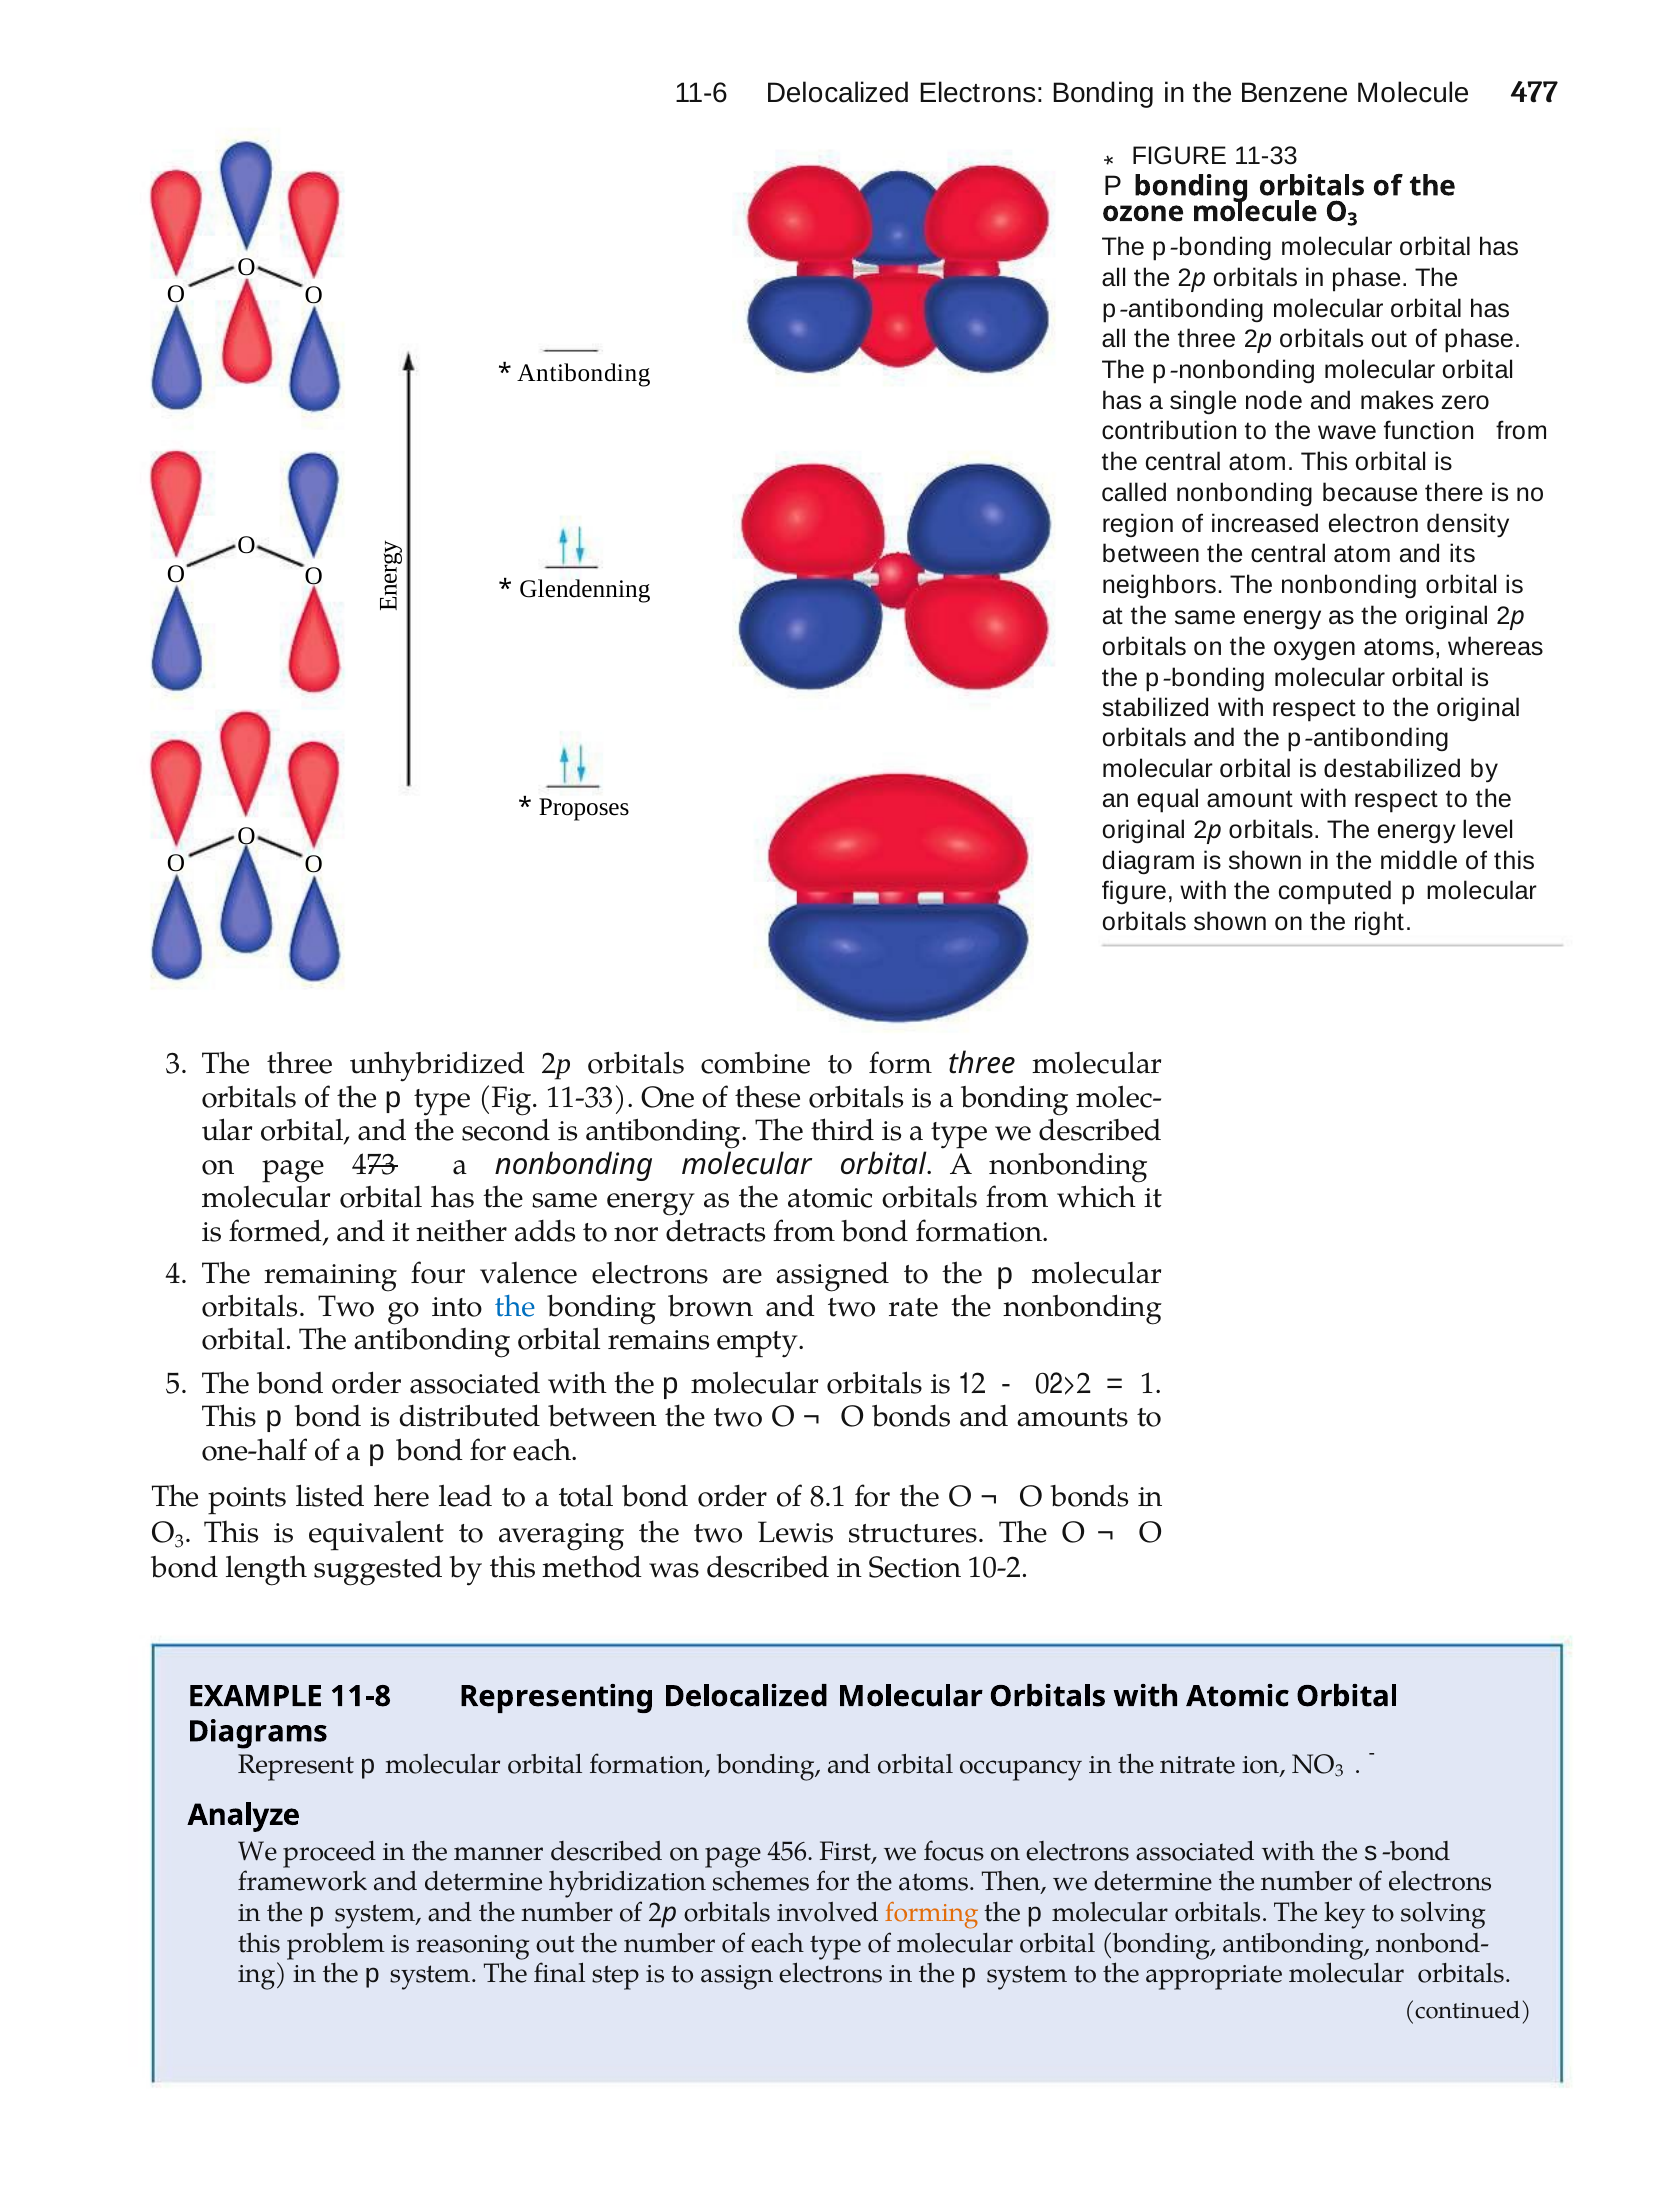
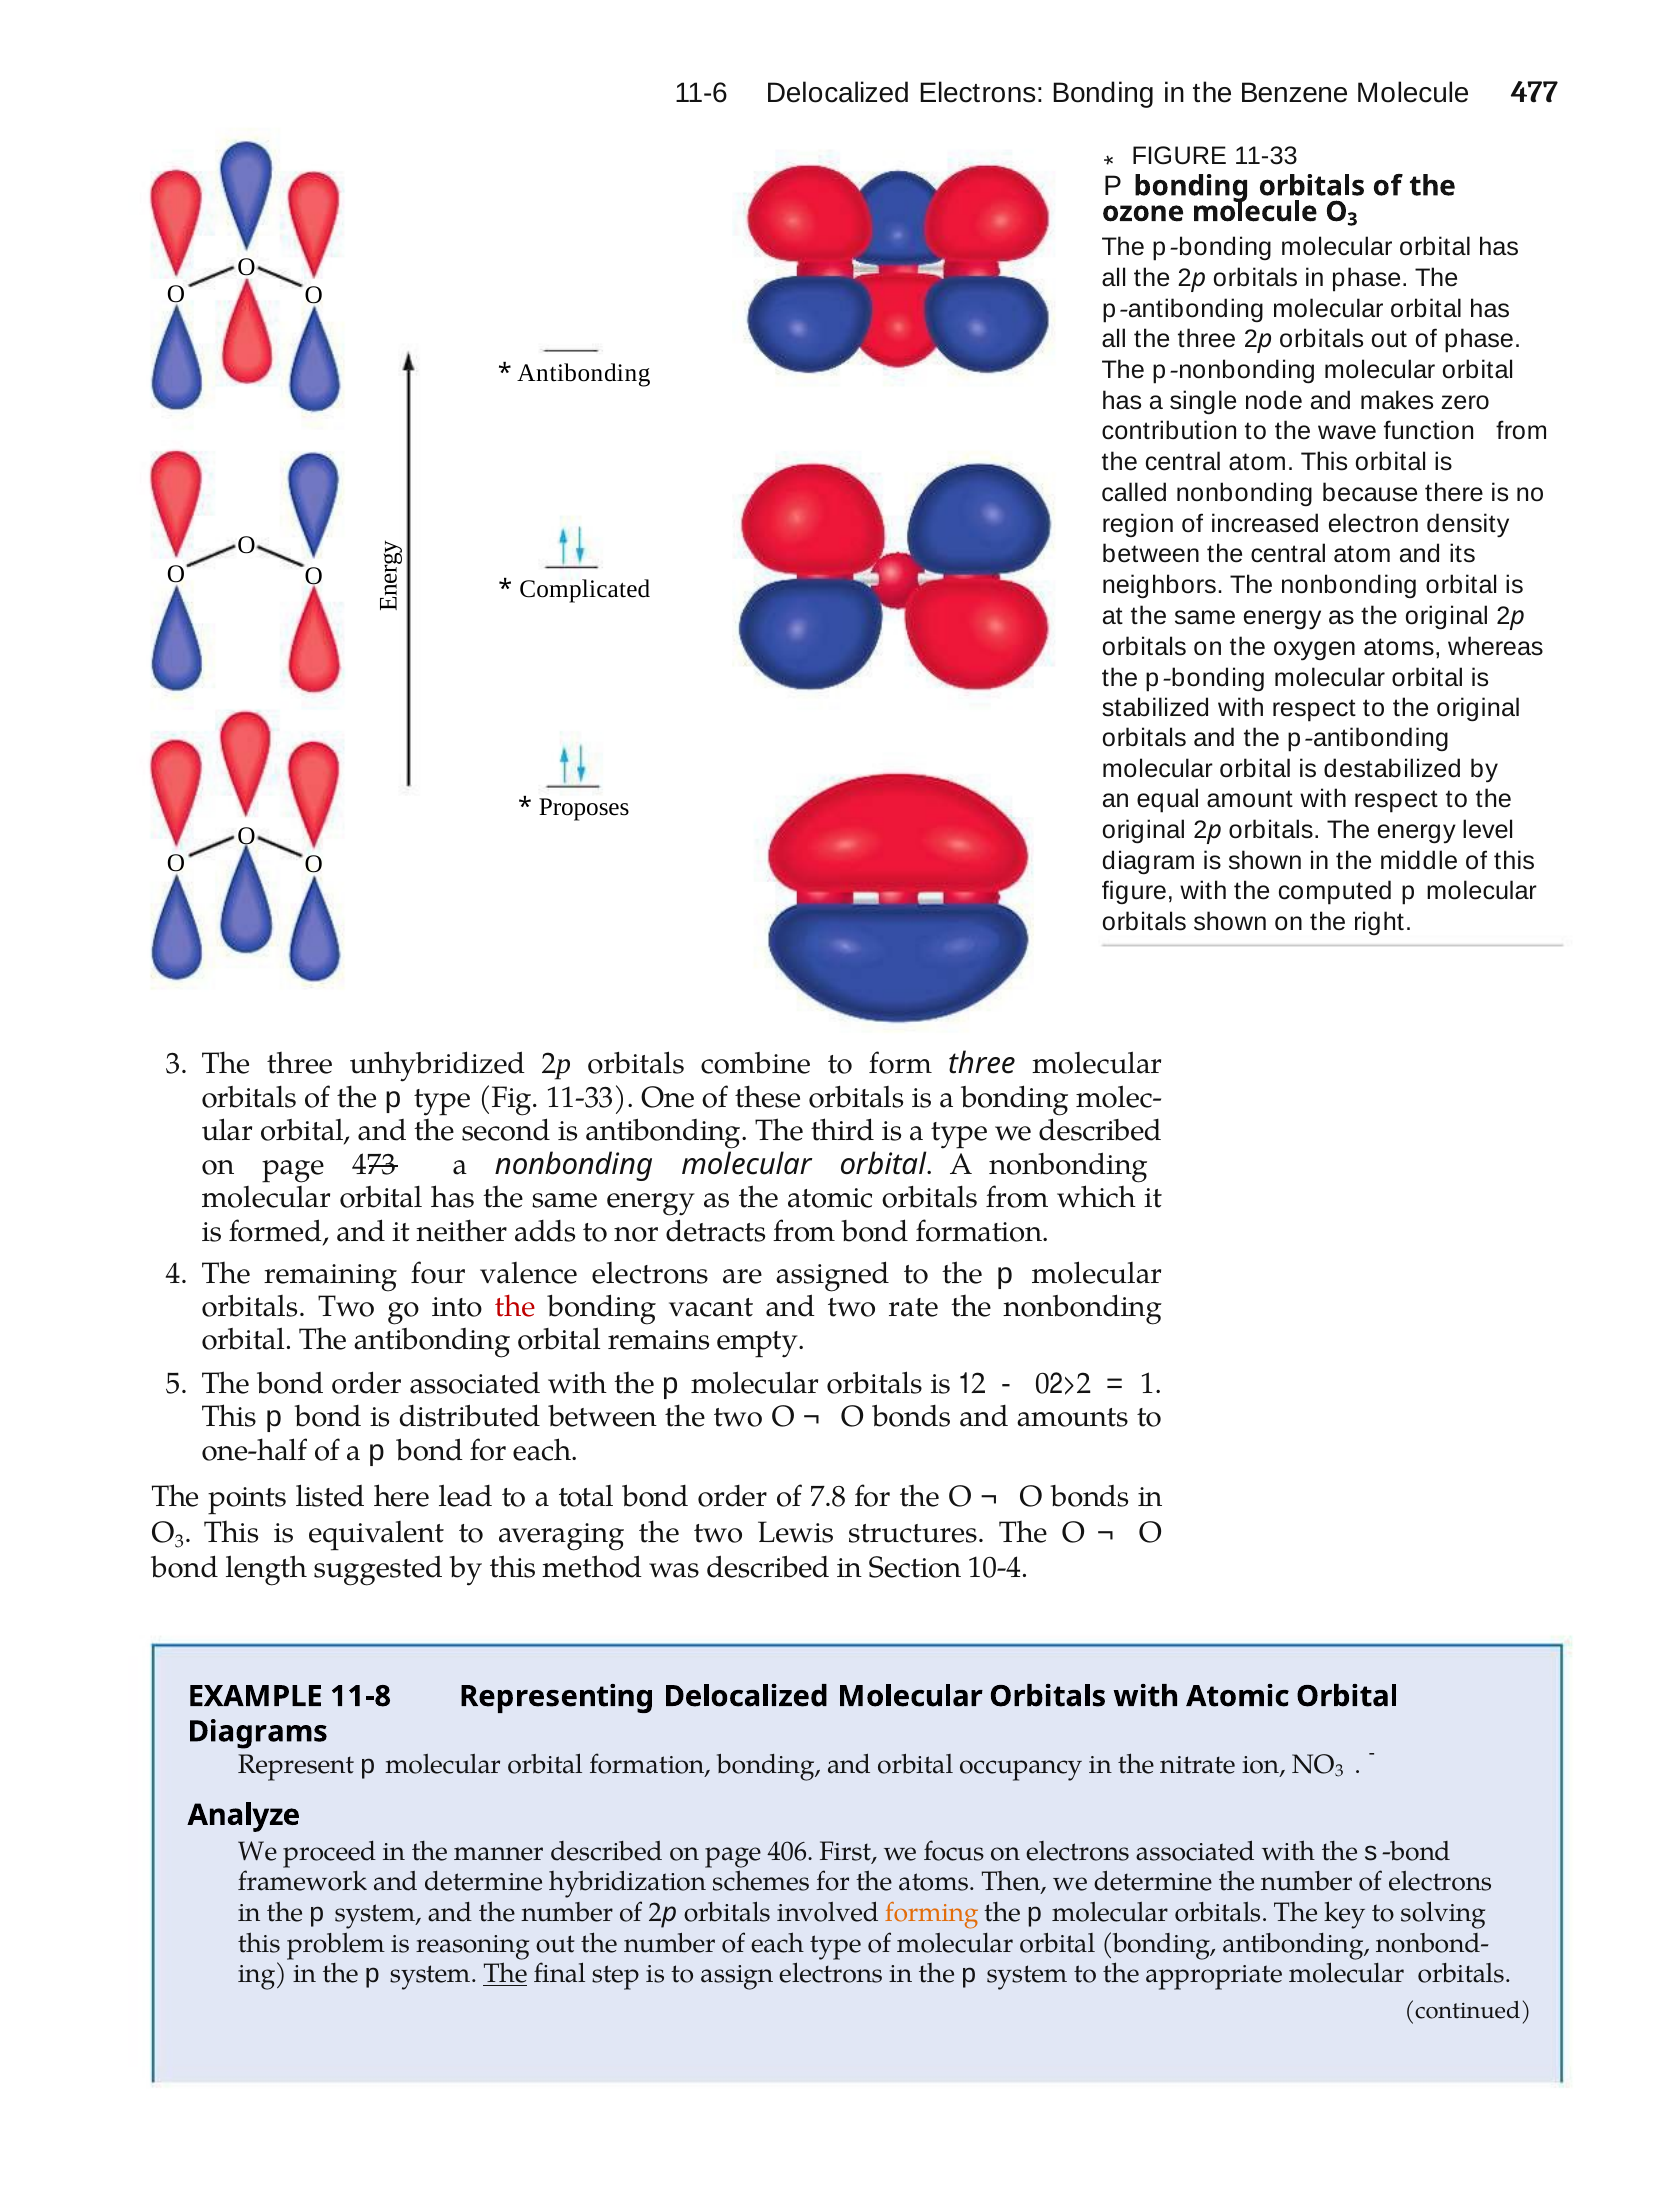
Glendenning: Glendenning -> Complicated (585, 589)
the colour: blue -> red (515, 1307)
brown: brown -> vacant (711, 1307)
8.1: 8.1 -> 7.8 (828, 1497)
10-2: 10-2 -> 10-4 (998, 1568)
456: 456 -> 406 (791, 1852)
The underline: none -> present (505, 1975)
